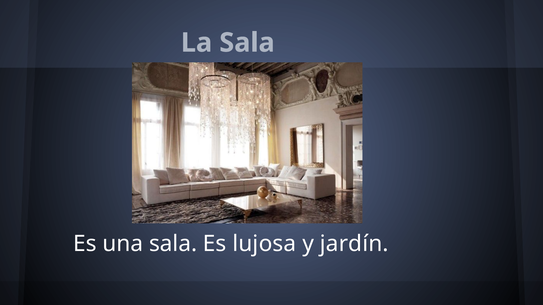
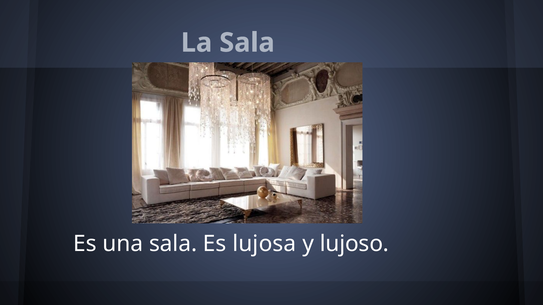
jardín: jardín -> lujoso (354, 244)
